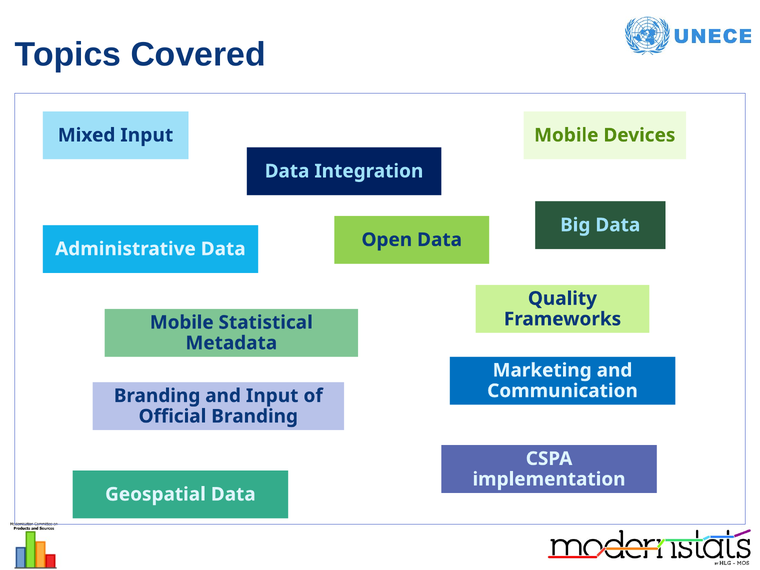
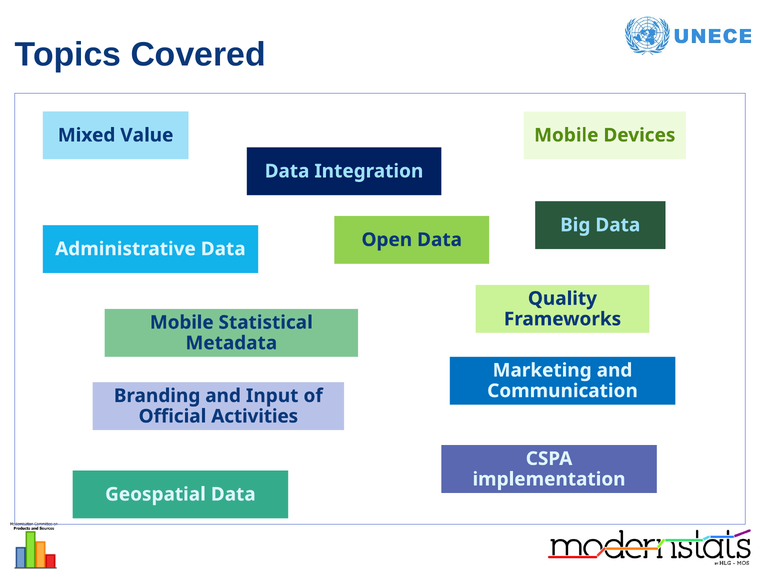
Mixed Input: Input -> Value (147, 135)
Official Branding: Branding -> Activities (255, 416)
